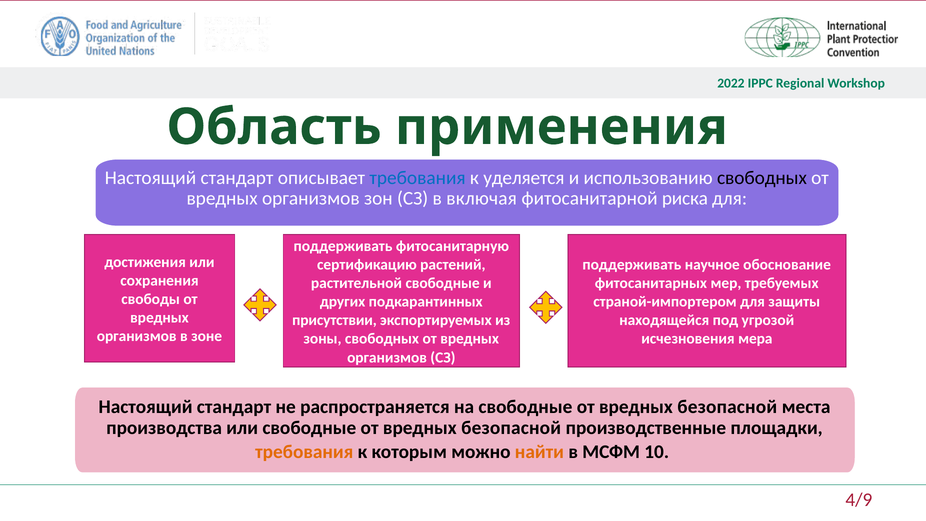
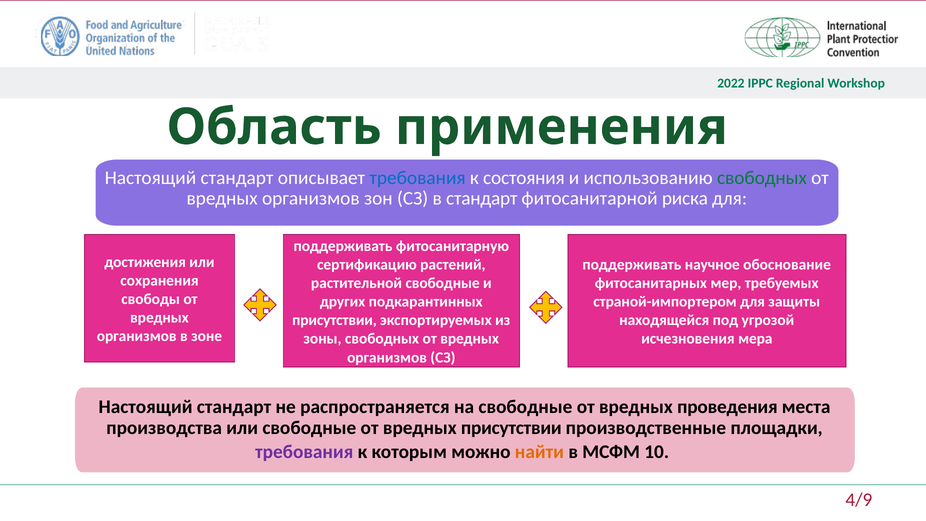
уделяется: уделяется -> состояния (524, 178)
свободных colour: black -> green (762, 178)
в включая: включая -> стандарт (482, 199)
безопасной: безопасной -> проведения (727, 407)
безопасной: безопасной -> присутствии (511, 428)
требования colour: orange -> purple (304, 452)
